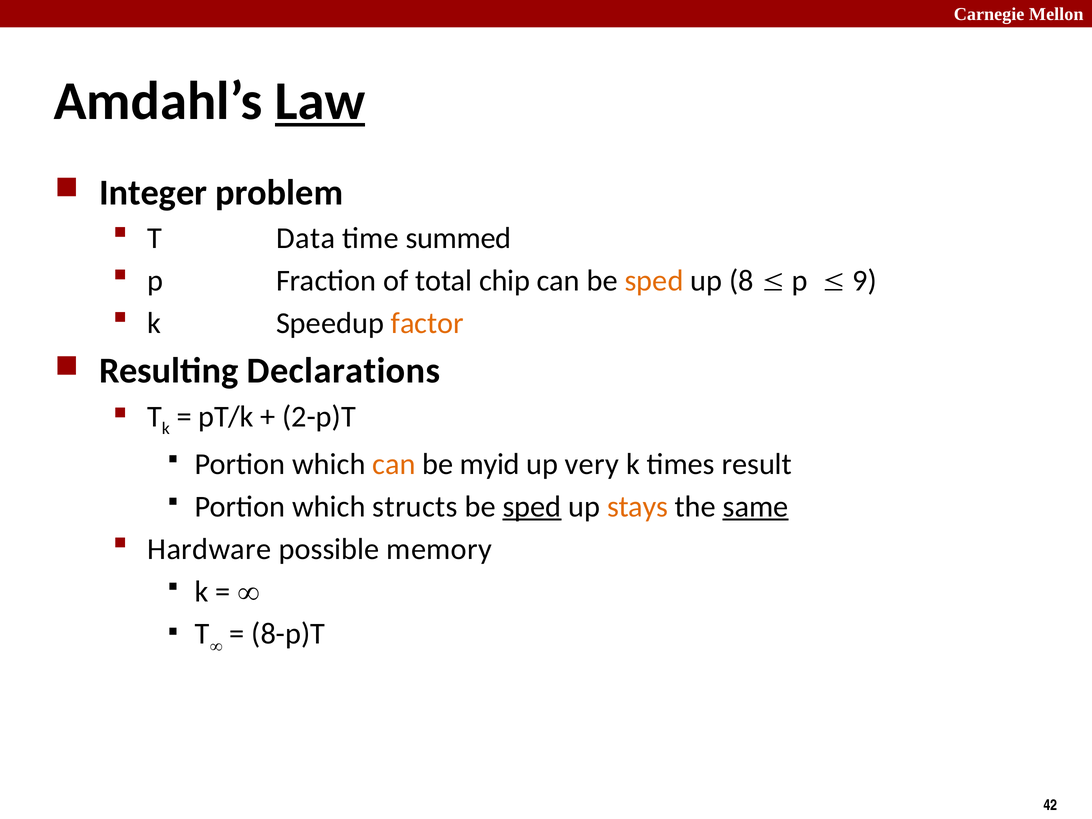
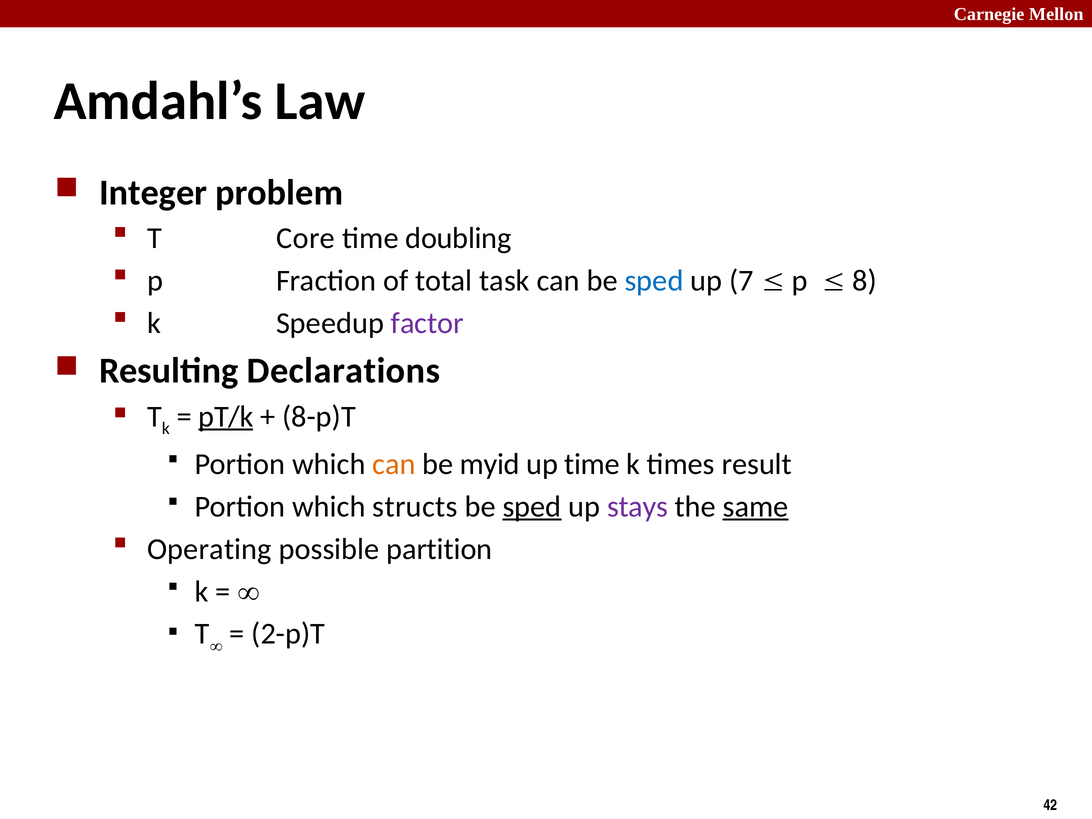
Law underline: present -> none (320, 101)
Data: Data -> Core (306, 238)
summed: summed -> doubling (458, 238)
chip: chip -> task (505, 281)
sped colour: orange -> blue (654, 281)
8: 8 -> 7 (741, 281)
9: 9 -> 8 (865, 281)
factor colour: orange -> purple (427, 323)
pT/k underline: none -> present (226, 417)
2-p)T: 2-p)T -> 8-p)T (319, 417)
up very: very -> time (592, 464)
stays colour: orange -> purple (638, 507)
Hardware: Hardware -> Operating (209, 549)
memory: memory -> partition (439, 549)
8-p)T: 8-p)T -> 2-p)T (288, 634)
